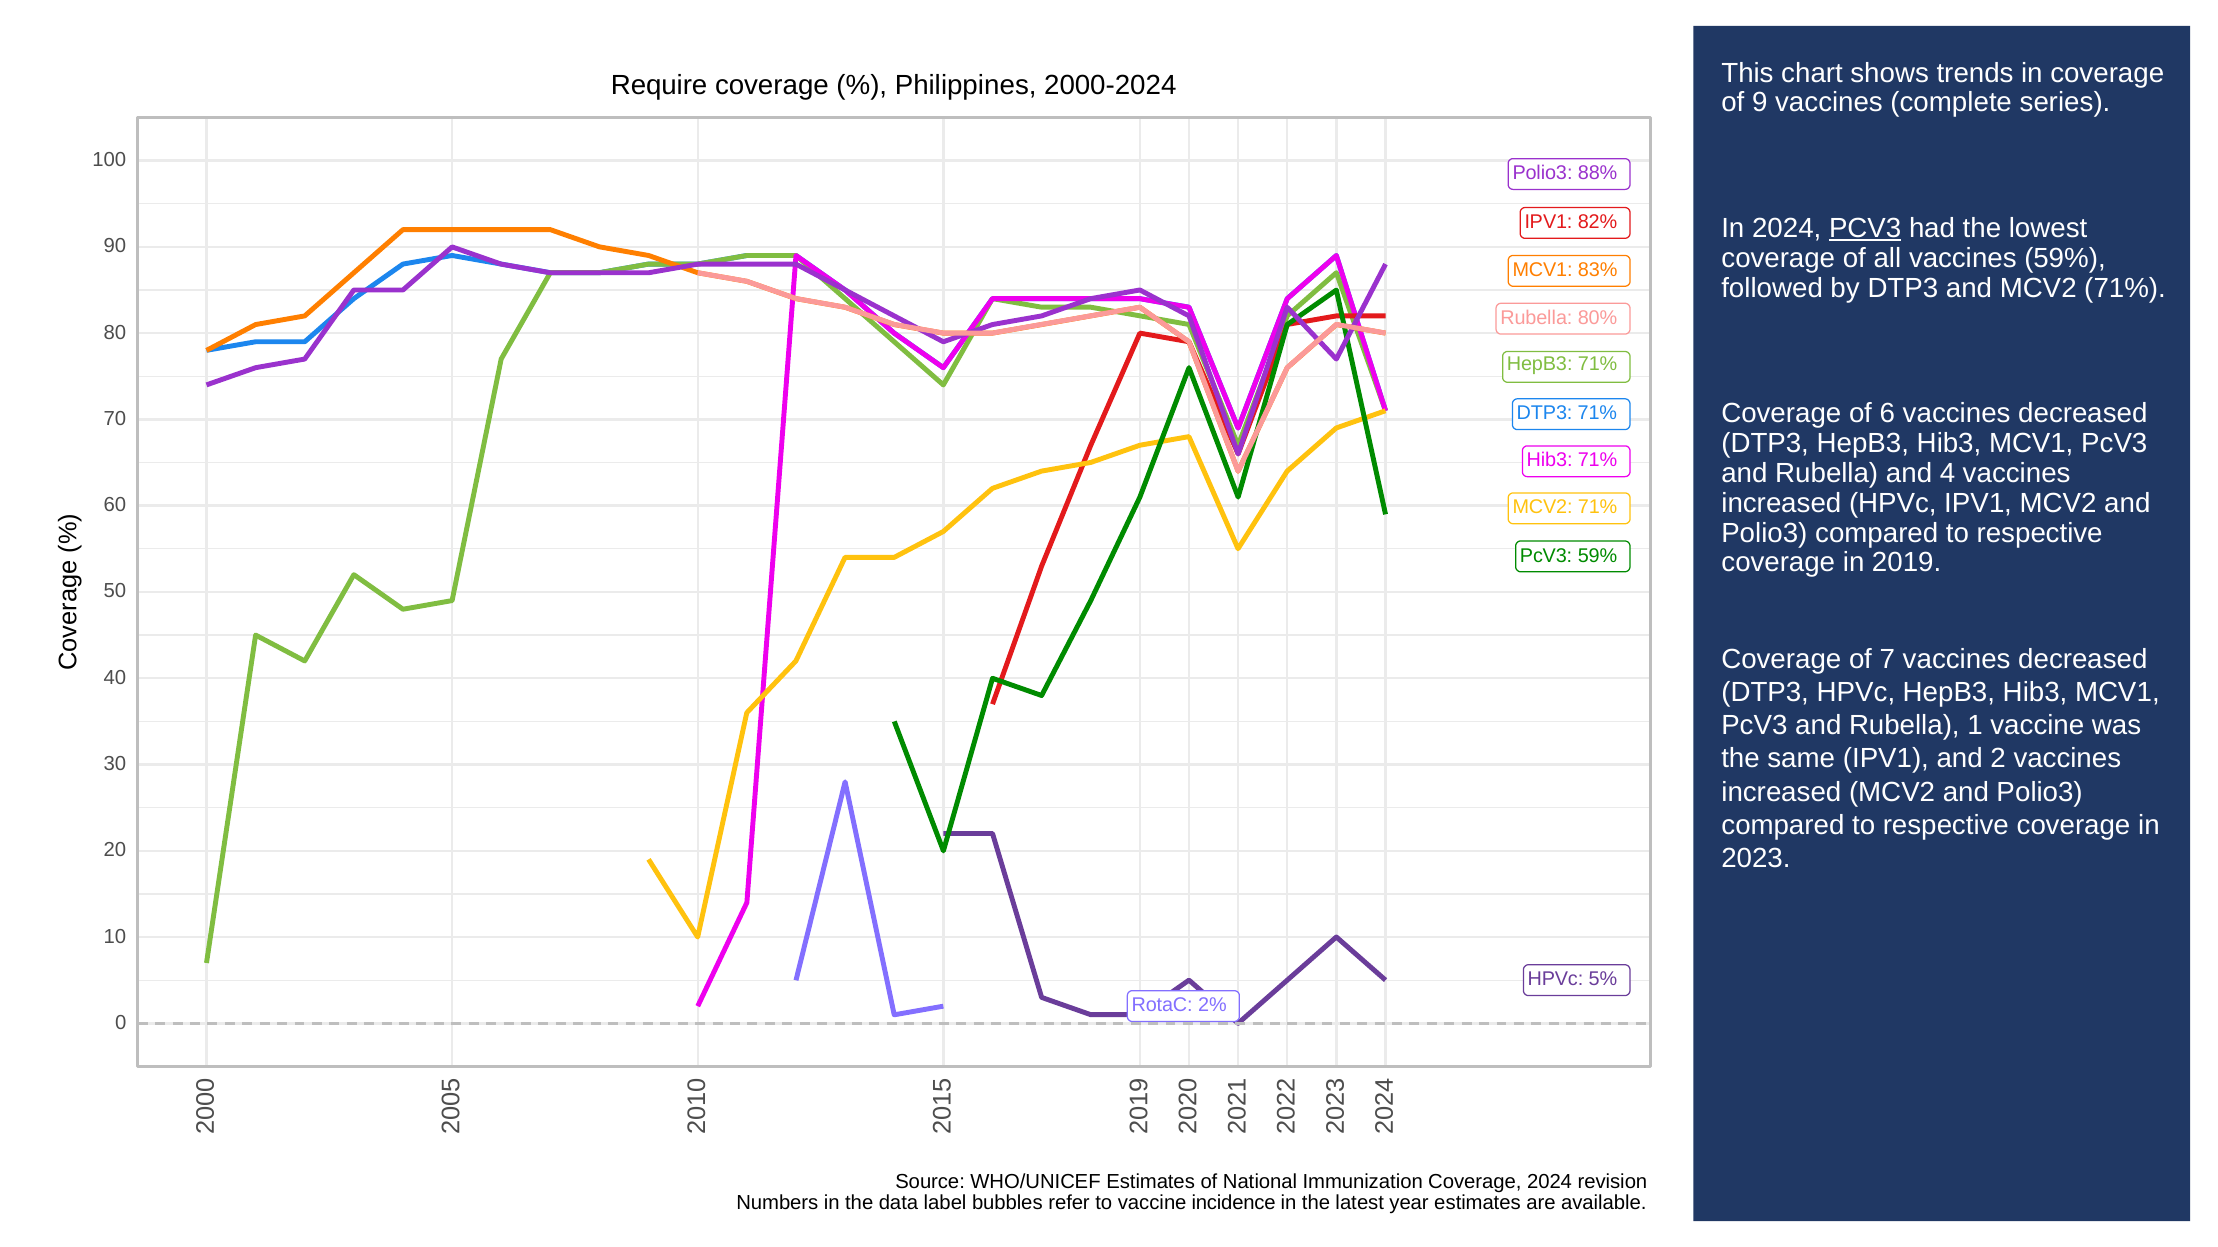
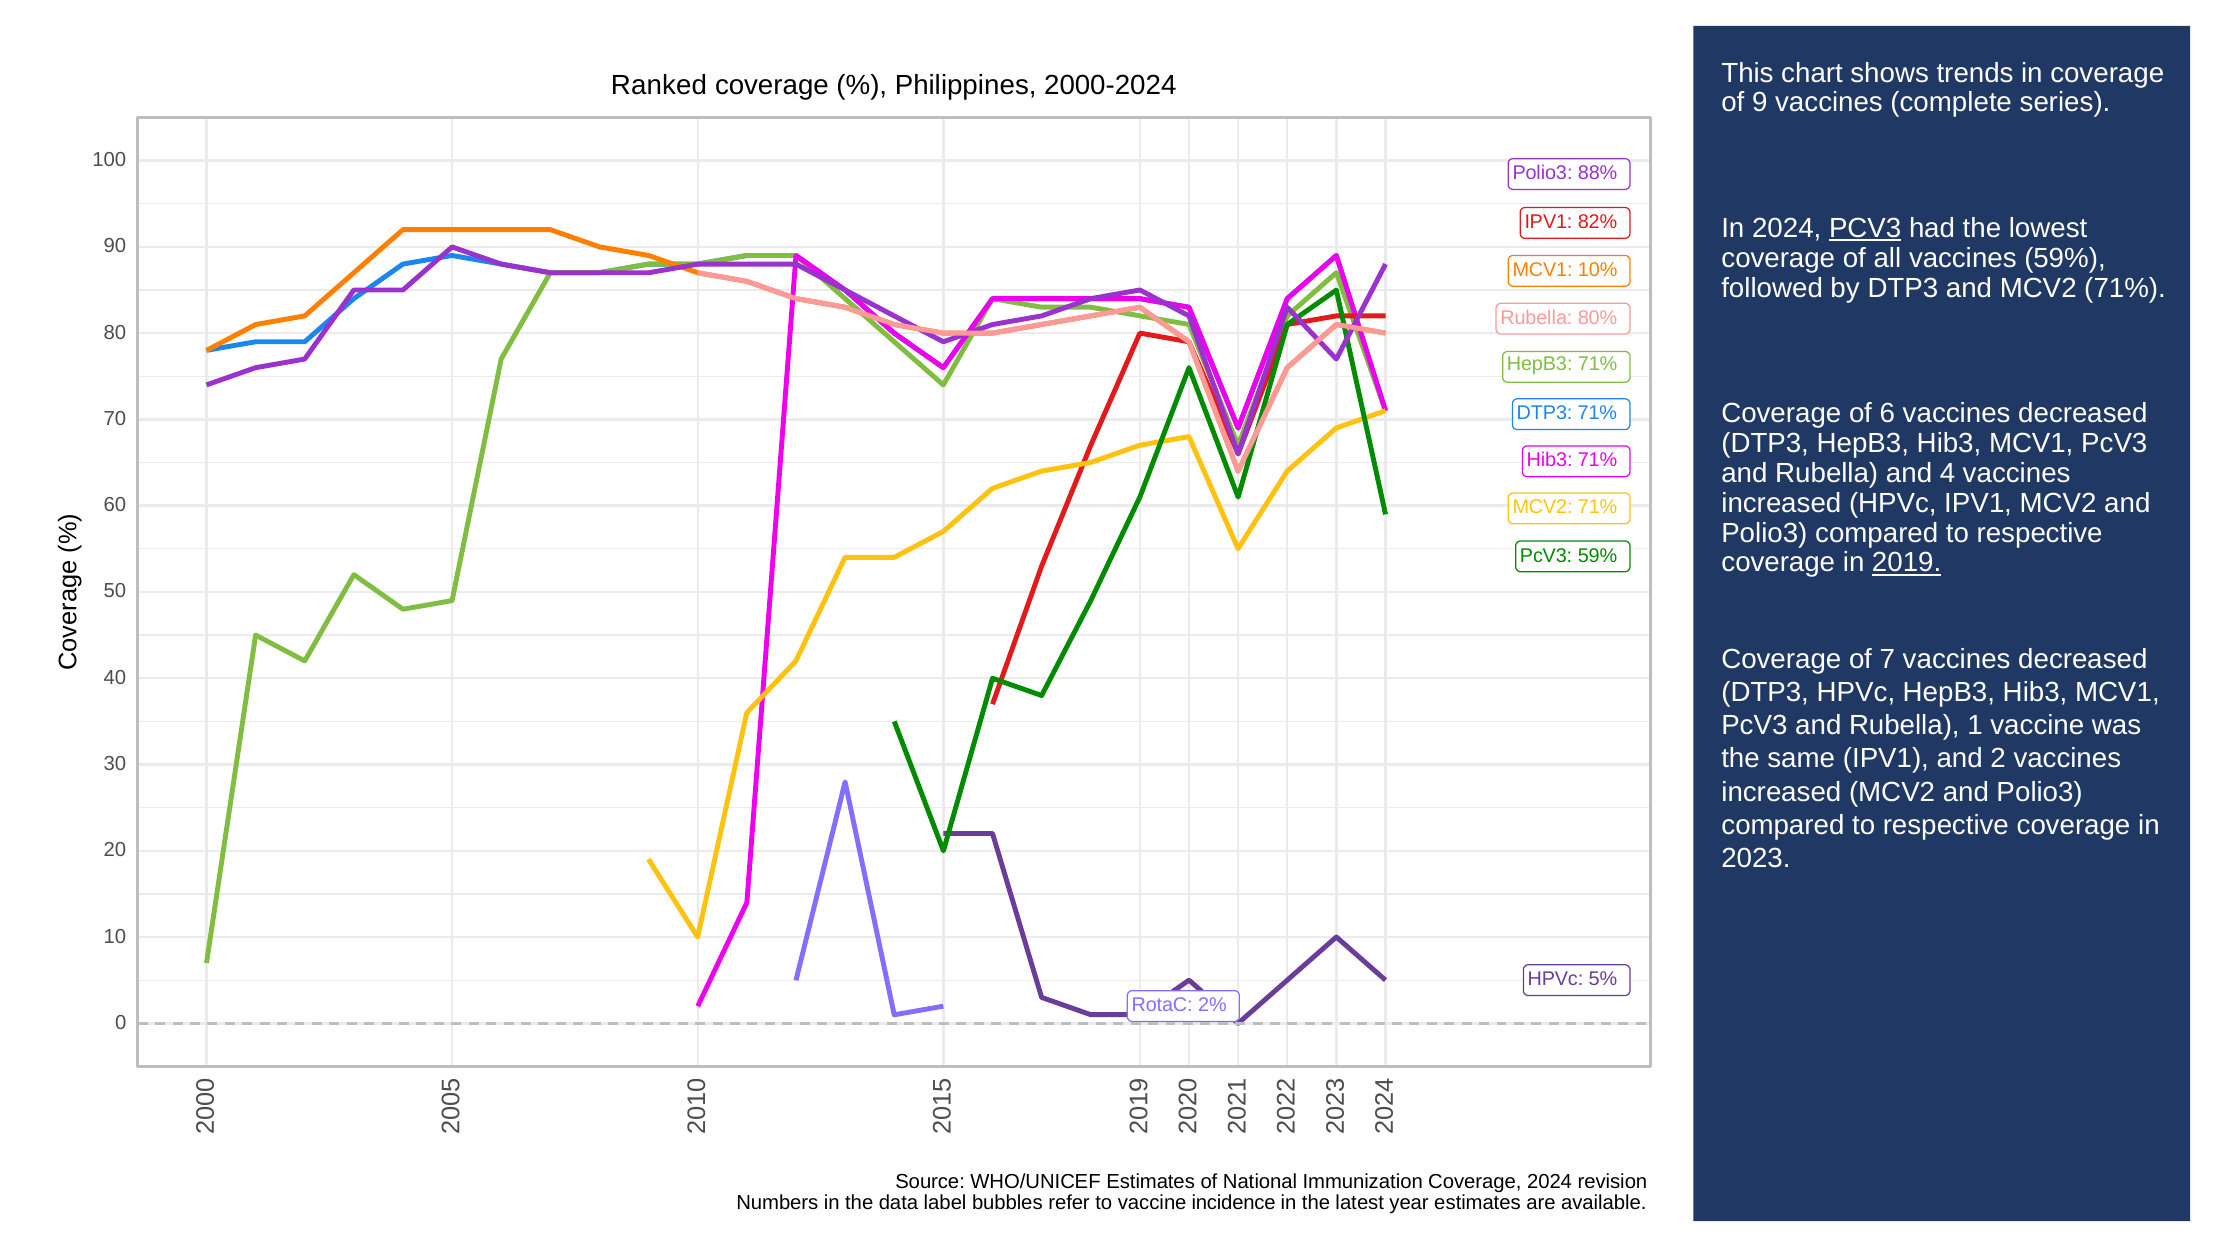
Require: Require -> Ranked (659, 85)
83%: 83% -> 10% (1598, 270)
2019 underline: none -> present (1907, 563)
